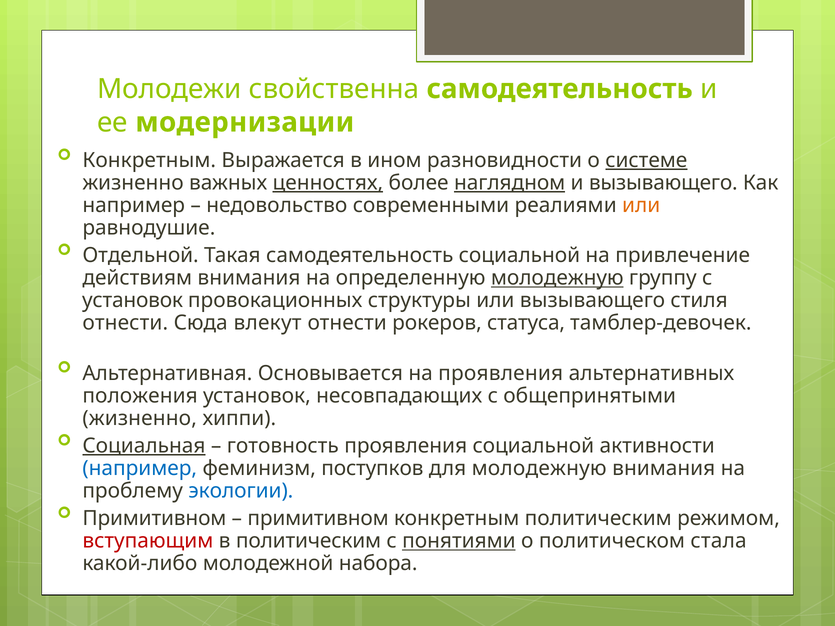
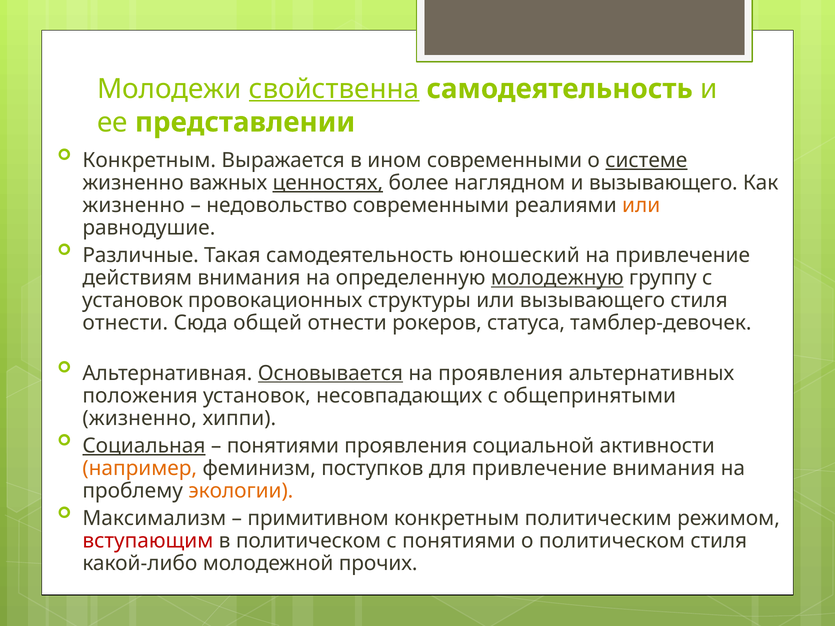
свойственна underline: none -> present (334, 89)
модернизации: модернизации -> представлении (245, 122)
ином разновидности: разновидности -> современными (505, 160)
наглядном underline: present -> none (510, 183)
например: например -> жизненно (134, 205)
Отдельной: Отдельной -> Различные (141, 256)
самодеятельность социальной: социальной -> юношеский (519, 256)
влекут: влекут -> общей (268, 323)
Основывается underline: none -> present (330, 373)
готовность: готовность -> понятиями (283, 446)
например colour: blue -> orange (140, 468)
для молодежную: молодежную -> привлечение (539, 468)
экологии colour: blue -> orange (241, 491)
Примитивном: Примитивном -> Максимализм (154, 519)
в политическим: политическим -> политическом (309, 541)
понятиями underline: present -> none (459, 541)
политическом стала: стала -> стиля (719, 541)
набора: набора -> прочих (378, 564)
